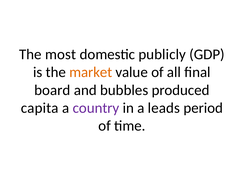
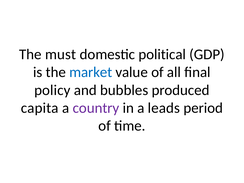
most: most -> must (61, 54)
publicly: publicly -> political (162, 54)
market colour: orange -> blue (91, 72)
board: board -> policy (52, 90)
